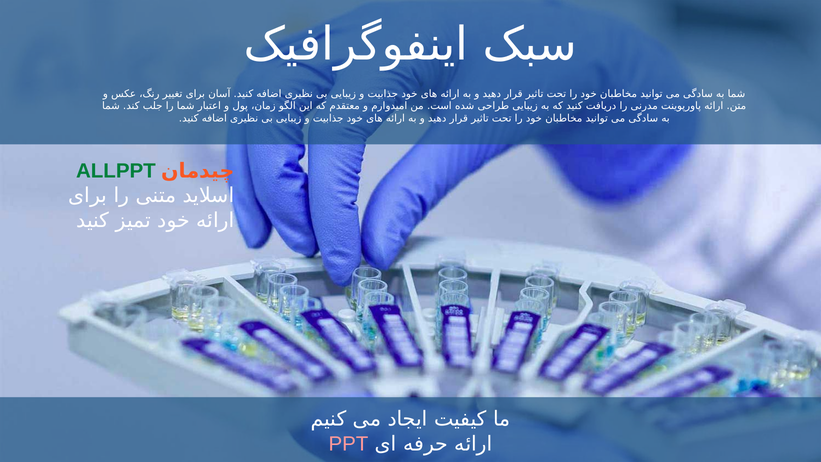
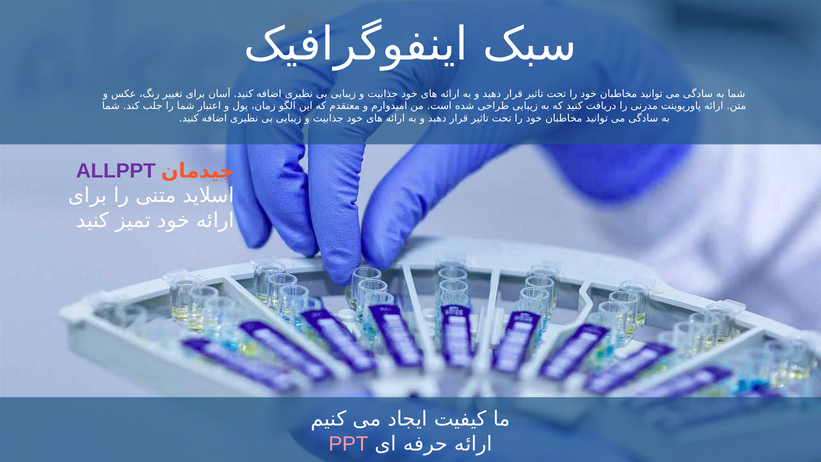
ALLPPT colour: green -> purple (116, 171)
